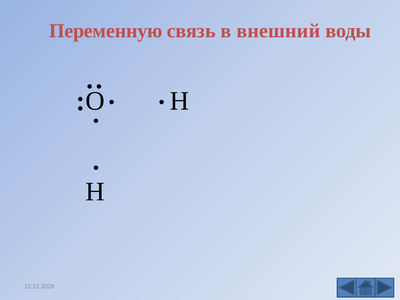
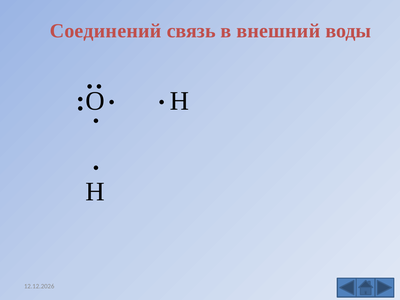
Переменную: Переменную -> Соединений (106, 31)
